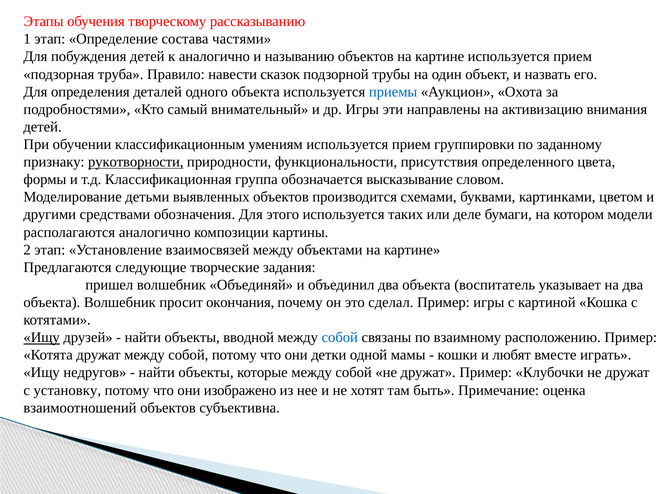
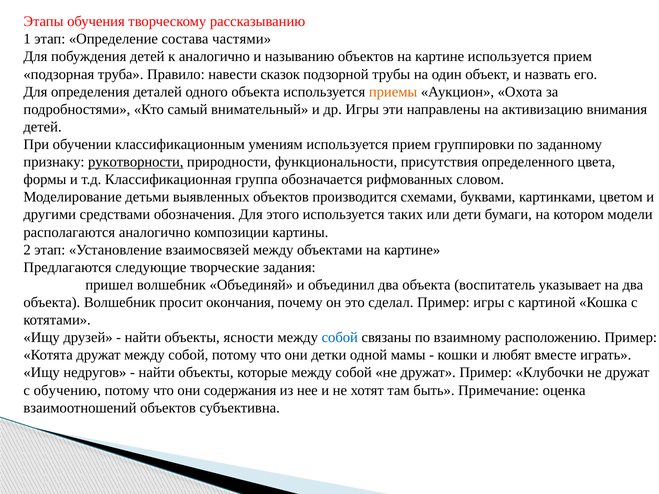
приемы colour: blue -> orange (393, 92)
высказывание: высказывание -> рифмованных (410, 180)
деле: деле -> дети (467, 215)
Ищу underline: present -> none (42, 338)
вводной: вводной -> ясности (249, 338)
установку: установку -> обучению (67, 390)
изображено: изображено -> содержания (240, 390)
